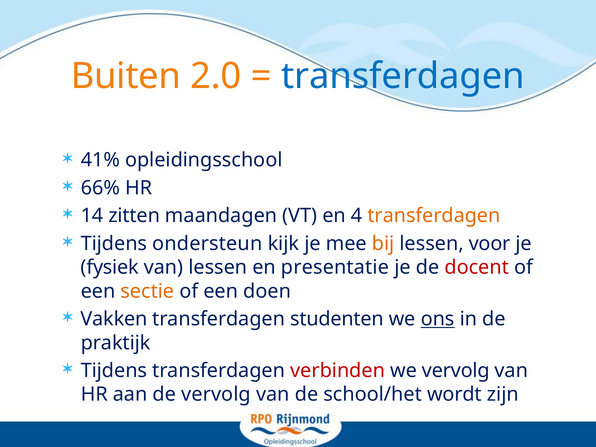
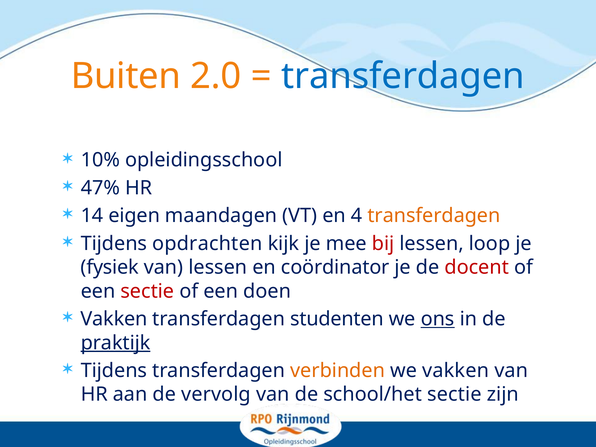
41%: 41% -> 10% (100, 160)
66%: 66% -> 47% (100, 188)
zitten: zitten -> eigen (134, 216)
ondersteun: ondersteun -> opdrachten (207, 243)
bij colour: orange -> red (383, 243)
voor: voor -> loop (490, 243)
presentatie: presentatie -> coördinator (335, 267)
sectie colour: orange -> red (147, 291)
praktijk underline: none -> present (116, 343)
verbinden colour: red -> orange (338, 371)
we vervolg: vervolg -> vakken (456, 371)
school/het wordt: wordt -> sectie (454, 394)
